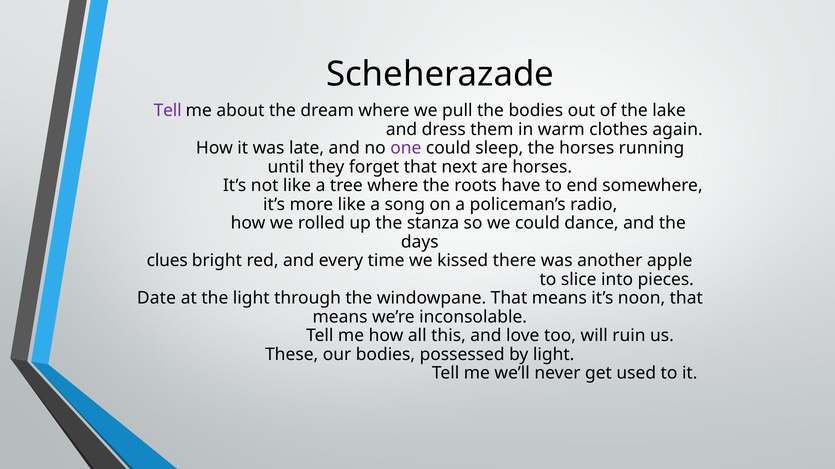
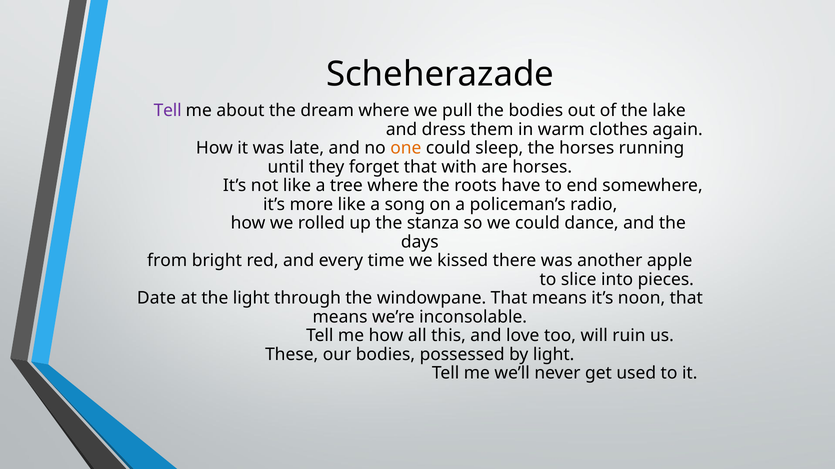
one colour: purple -> orange (406, 148)
next: next -> with (459, 167)
clues: clues -> from (167, 261)
